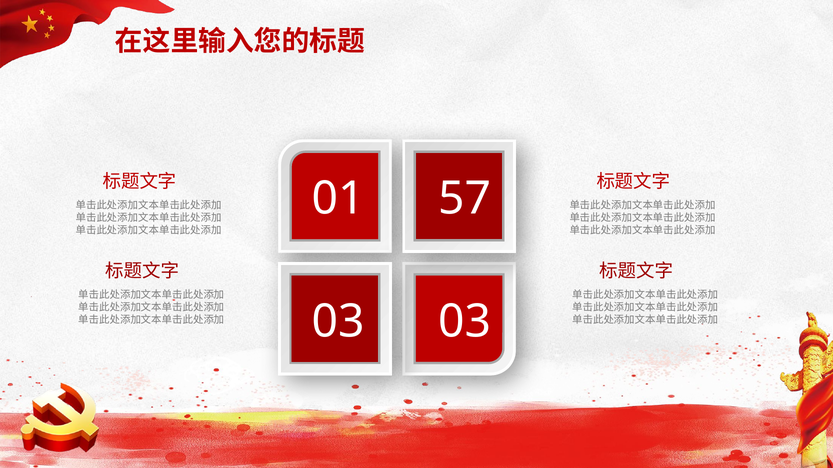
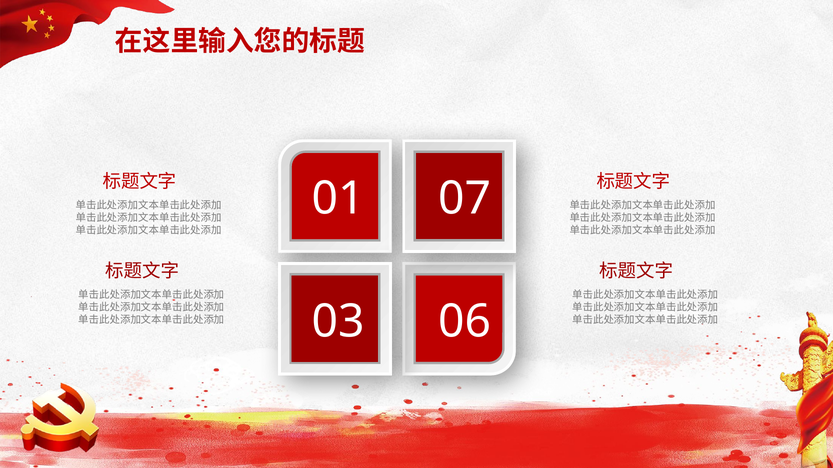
57: 57 -> 07 (465, 199)
03 03: 03 -> 06 (465, 322)
